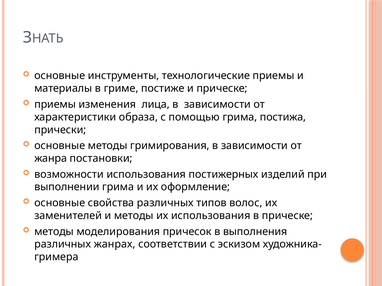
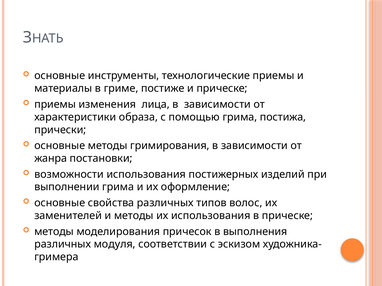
жанрах: жанрах -> модуля (115, 245)
